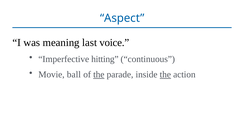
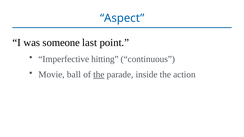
meaning: meaning -> someone (61, 43)
voice: voice -> point (114, 43)
the underline: present -> none (165, 75)
